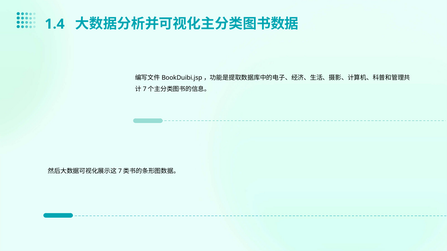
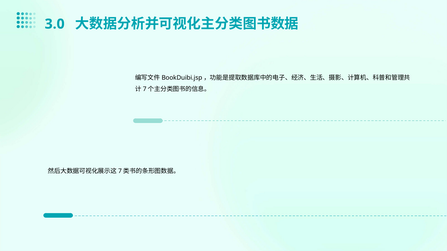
1.4: 1.4 -> 3.0 (55, 24)
